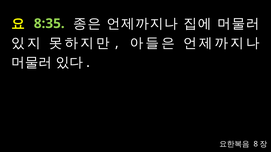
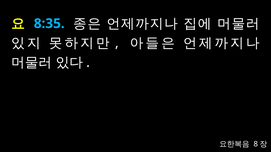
8:35 colour: light green -> light blue (49, 24)
